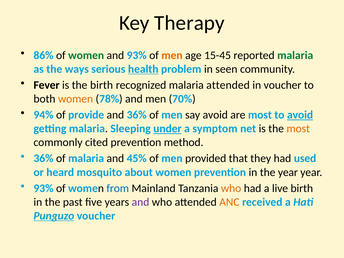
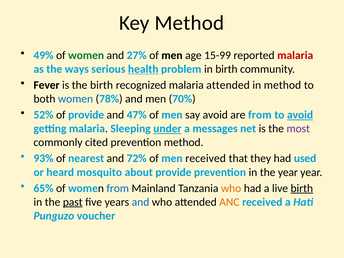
Key Therapy: Therapy -> Method (189, 23)
86%: 86% -> 49% (44, 55)
and 93%: 93% -> 27% (137, 55)
men colour: orange -> black (172, 55)
15-45: 15-45 -> 15-99 (218, 55)
malaria colour: green -> red (295, 55)
in seen: seen -> birth (226, 69)
in voucher: voucher -> method (282, 85)
women colour: orange -> blue (76, 99)
94%: 94% -> 52% (44, 115)
and 36%: 36% -> 47% (137, 115)
are most: most -> from (260, 115)
symptom: symptom -> messages (215, 129)
most colour: orange -> purple (298, 129)
36%: 36% -> 93% (44, 158)
of malaria: malaria -> nearest (86, 158)
45%: 45% -> 72% (137, 158)
men provided: provided -> received (206, 158)
about women: women -> provide (173, 172)
93%: 93% -> 65% (44, 188)
birth underline: none -> present (302, 188)
past underline: none -> present (73, 202)
and colour: purple -> blue (141, 202)
Punguzo underline: present -> none (54, 216)
